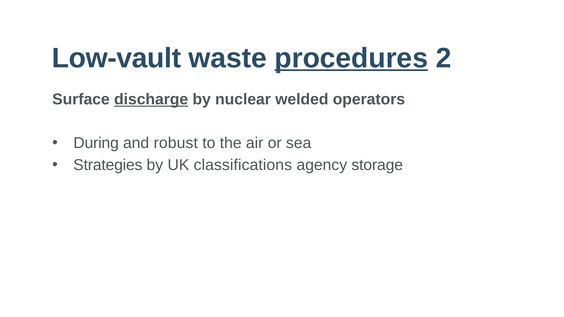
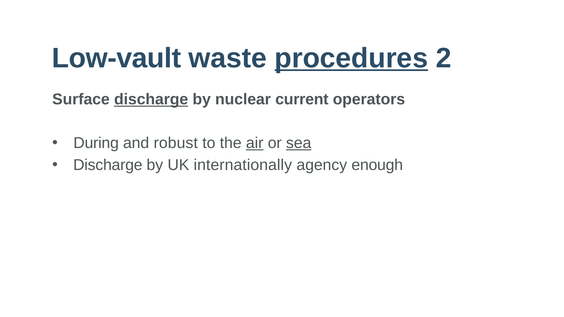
welded: welded -> current (302, 99)
air underline: none -> present (255, 143)
sea underline: none -> present (299, 143)
Strategies: Strategies -> Discharge (108, 165)
classifications: classifications -> internationally (243, 165)
storage: storage -> enough (377, 165)
